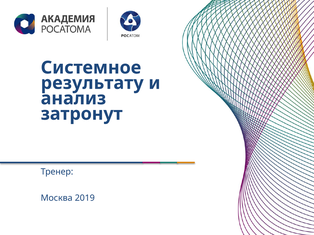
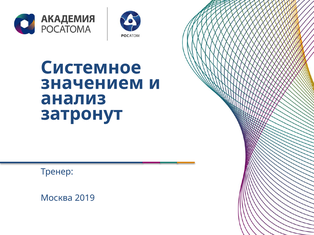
результату: результату -> значением (92, 83)
